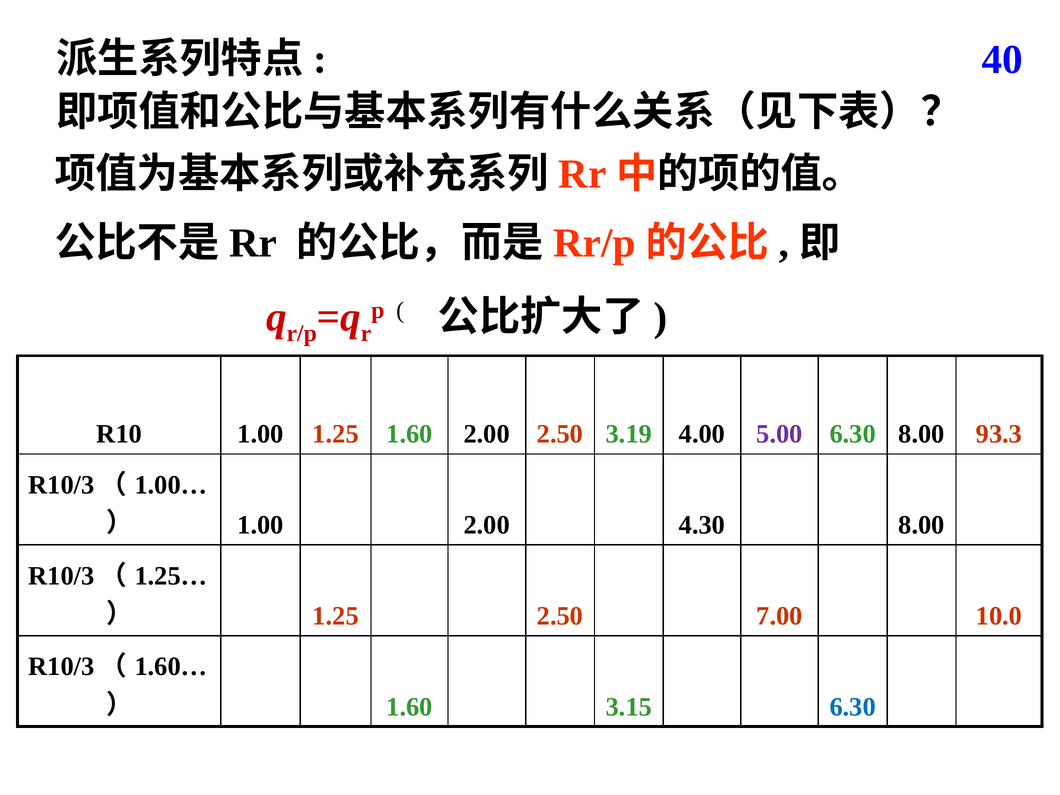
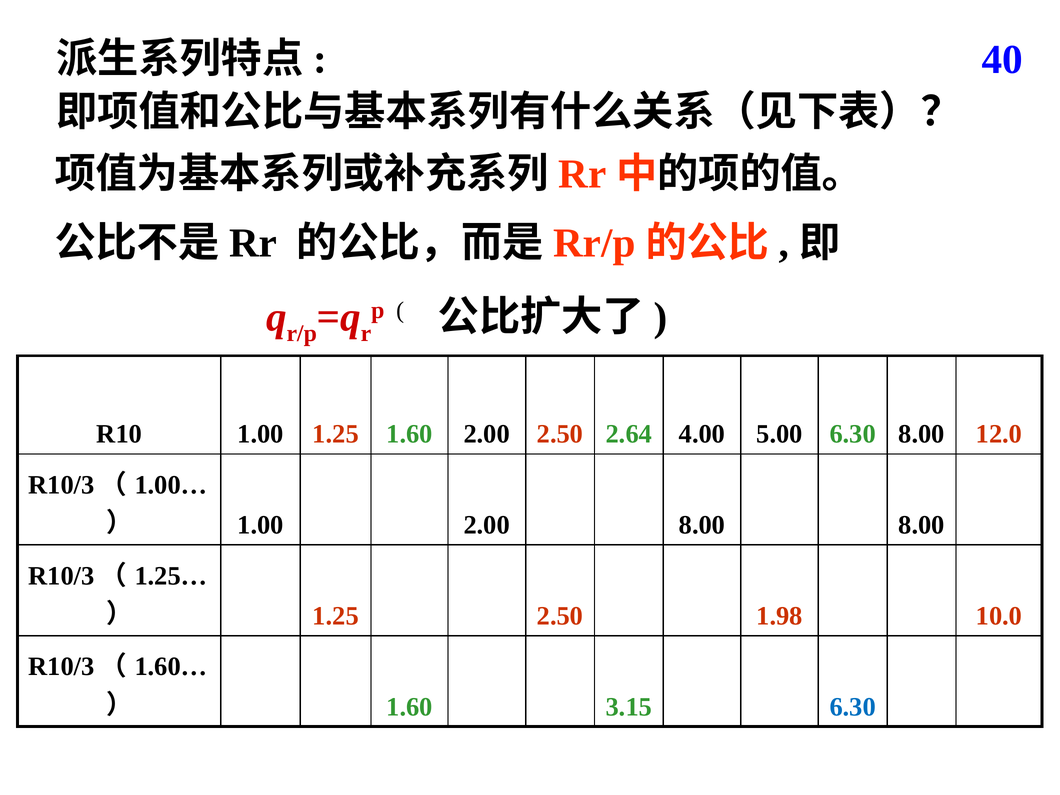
3.19: 3.19 -> 2.64 (629, 434)
5.00 colour: purple -> black (780, 434)
93.3: 93.3 -> 12.0 (999, 434)
2.00 4.30: 4.30 -> 8.00 (702, 525)
7.00: 7.00 -> 1.98 (780, 616)
